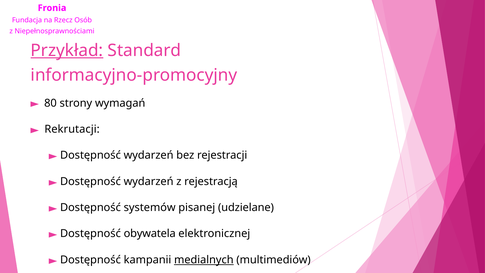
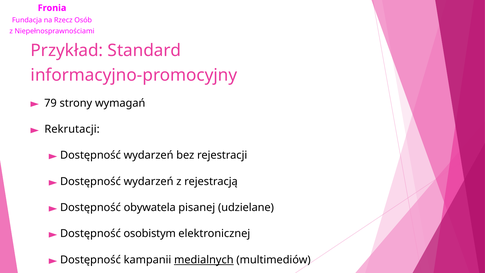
Przykład underline: present -> none (67, 51)
80: 80 -> 79 (50, 103)
systemów: systemów -> obywatela (150, 207)
obywatela: obywatela -> osobistym (150, 234)
